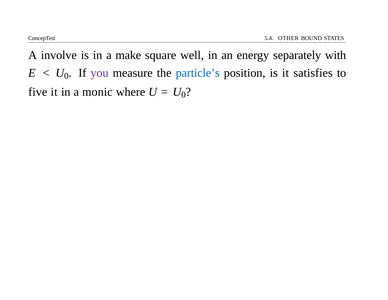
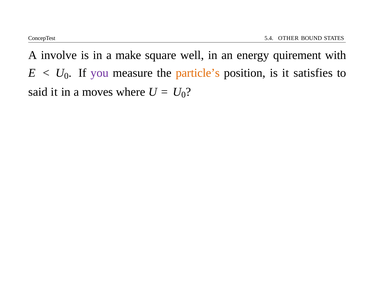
separately: separately -> quirement (297, 55)
particle’s colour: blue -> orange (198, 73)
five: five -> said (38, 92)
monic: monic -> moves (98, 92)
